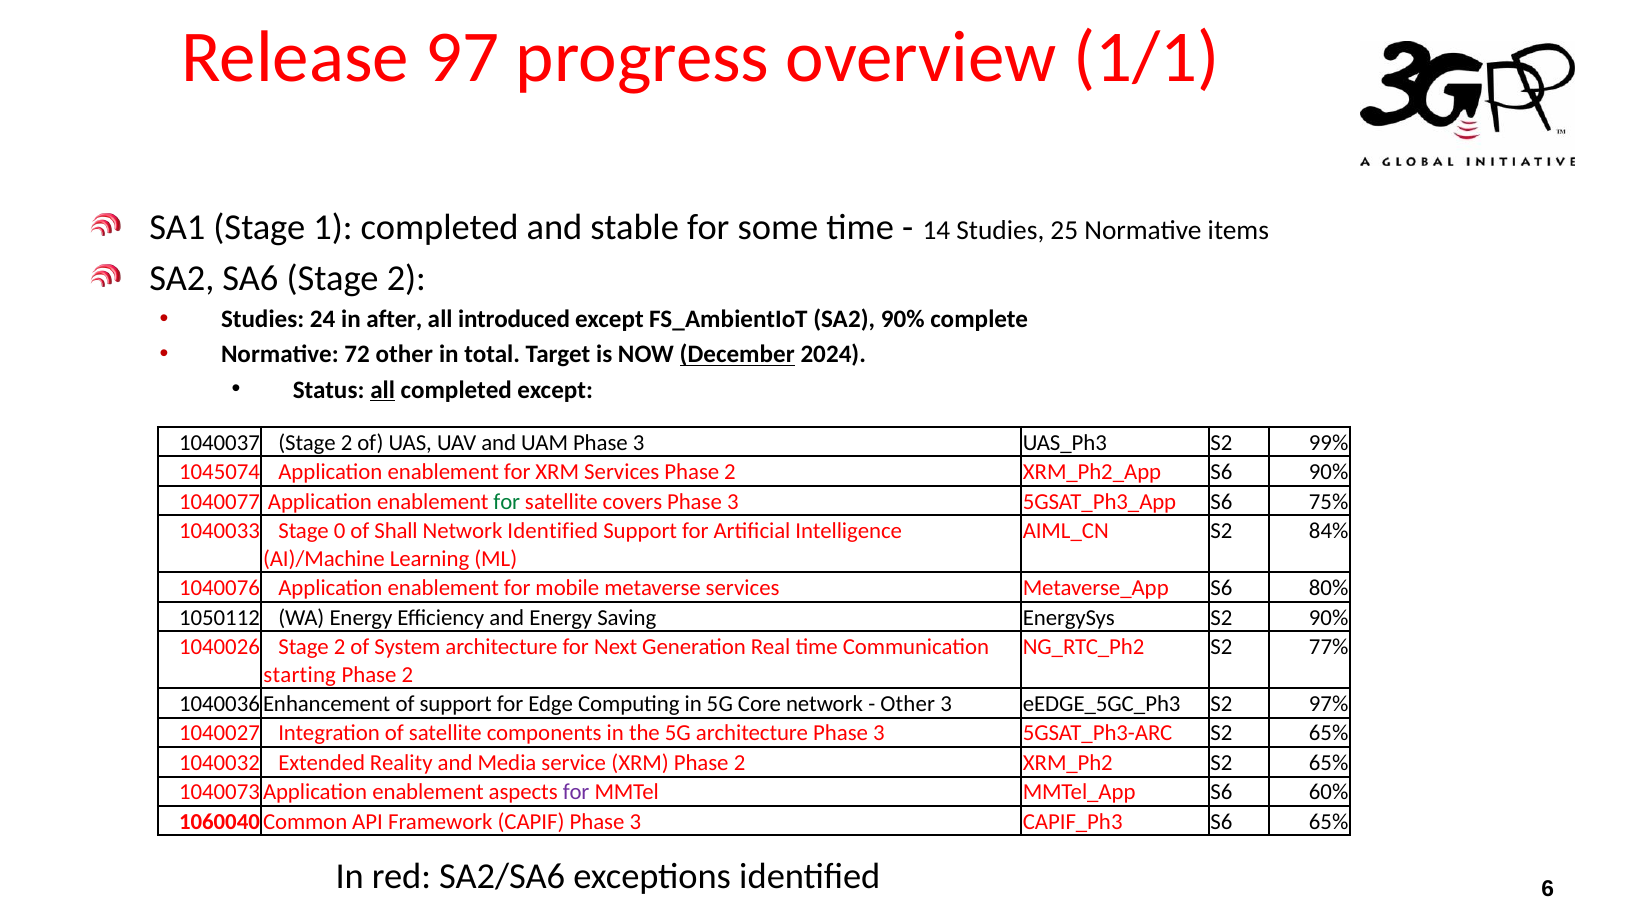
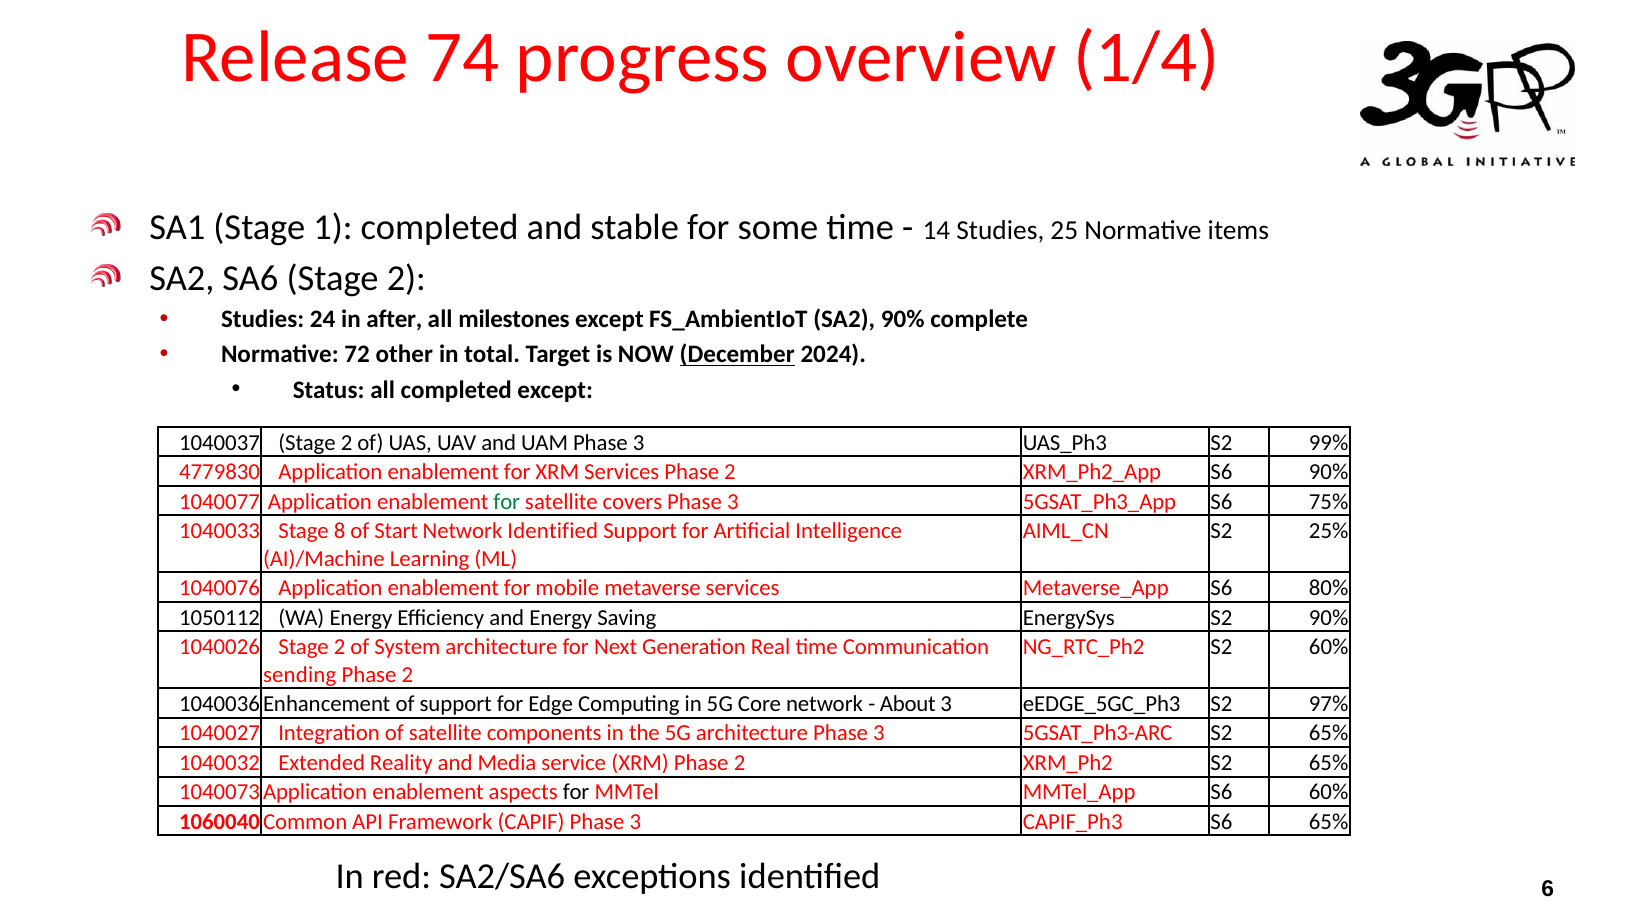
97: 97 -> 74 (462, 57)
1/1: 1/1 -> 1/4 (1147, 57)
introduced: introduced -> milestones (514, 320)
all underline: present -> none (383, 390)
1045074: 1045074 -> 4779830 (220, 472)
0: 0 -> 8 (340, 531)
Shall: Shall -> Start (396, 531)
84%: 84% -> 25% (1329, 531)
S2 77%: 77% -> 60% (1329, 647)
starting: starting -> sending (300, 675)
Other: Other -> About (908, 704)
for colour: purple -> black (576, 792)
